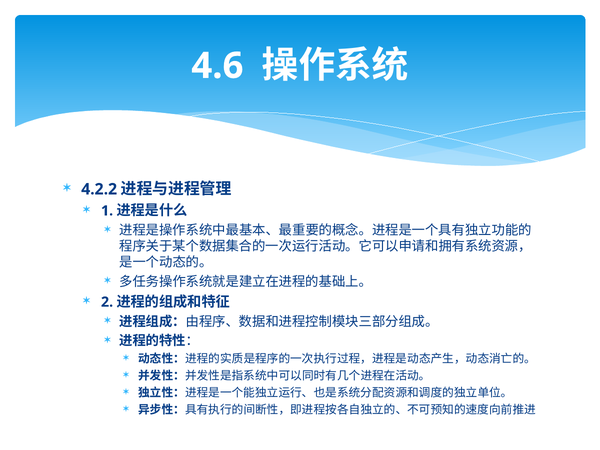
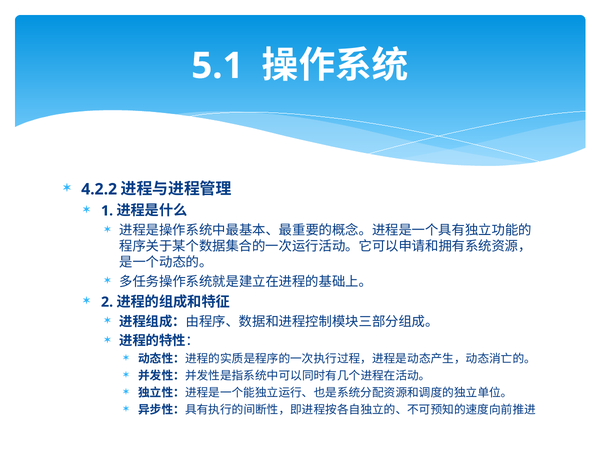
4.6: 4.6 -> 5.1 (217, 66)
